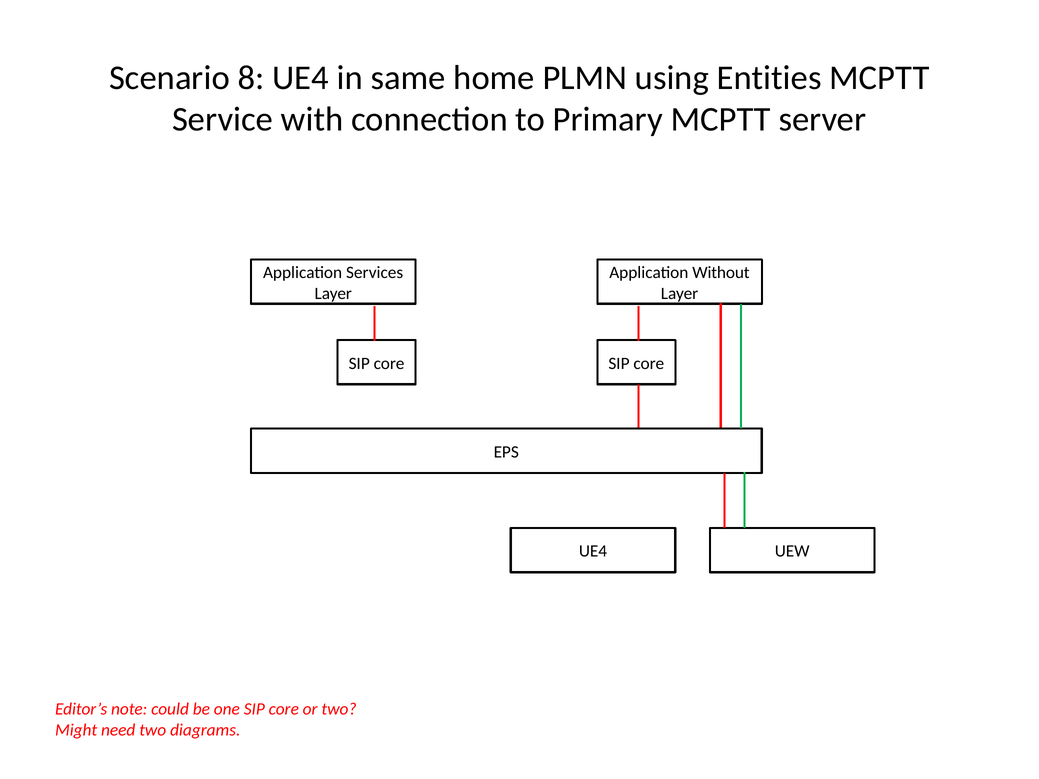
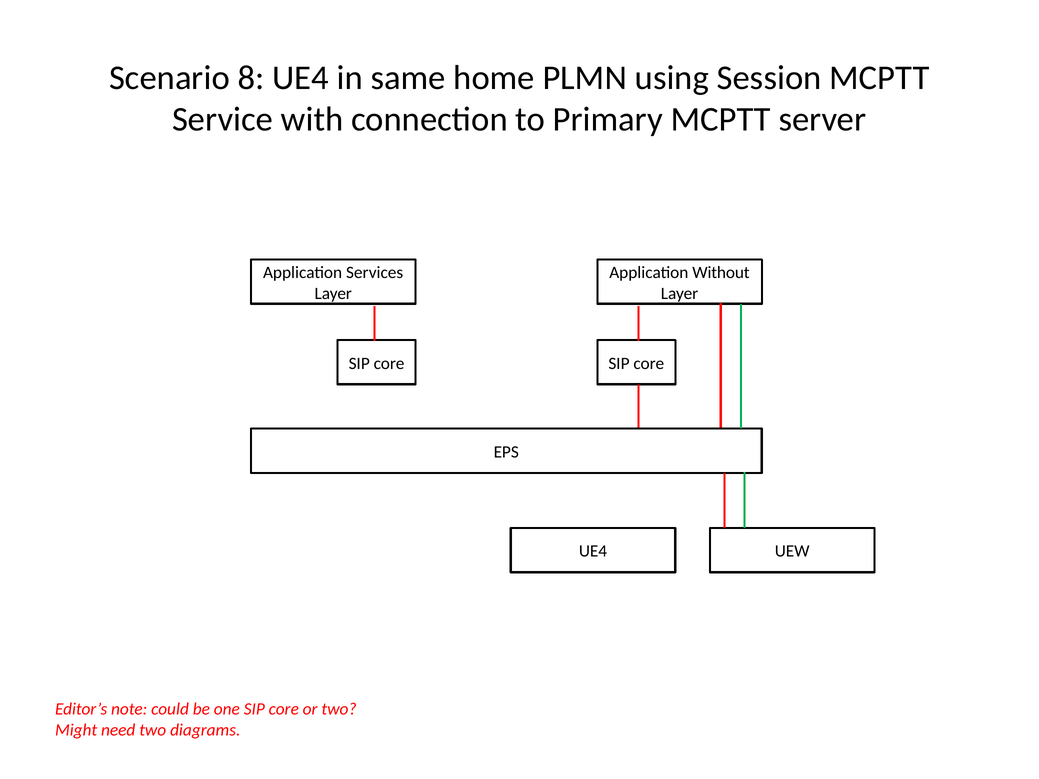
Entities: Entities -> Session (769, 78)
